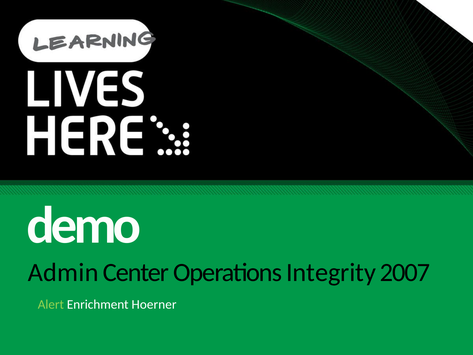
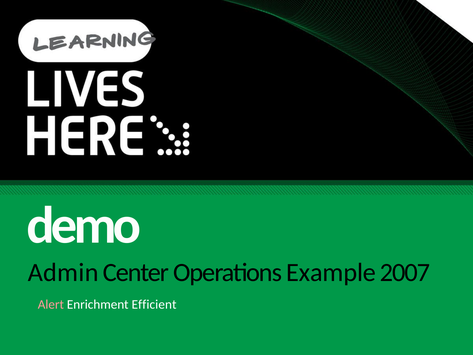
Integrity: Integrity -> Example (331, 272)
Alert colour: light green -> pink (51, 304)
Hoerner: Hoerner -> Efficient (154, 304)
